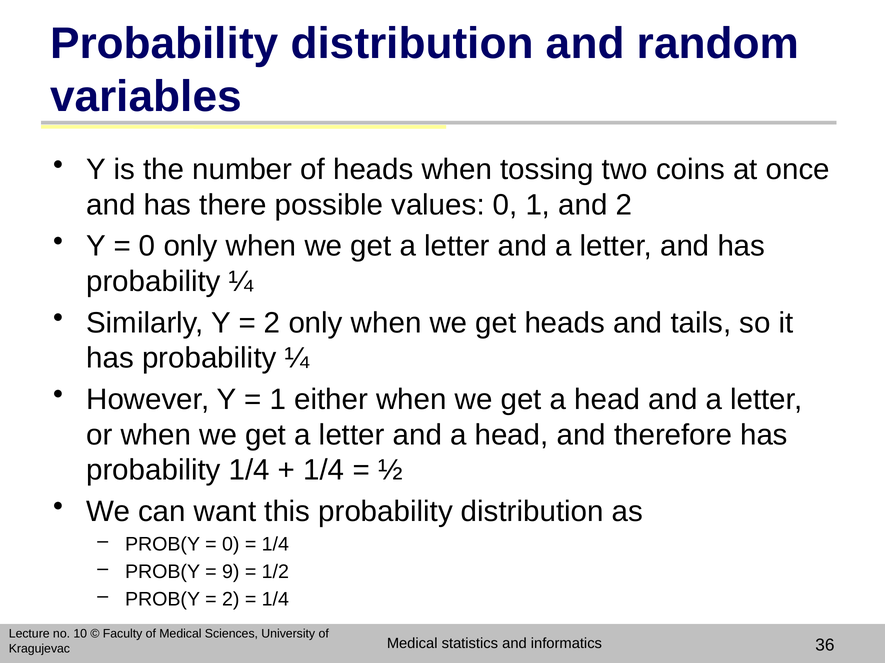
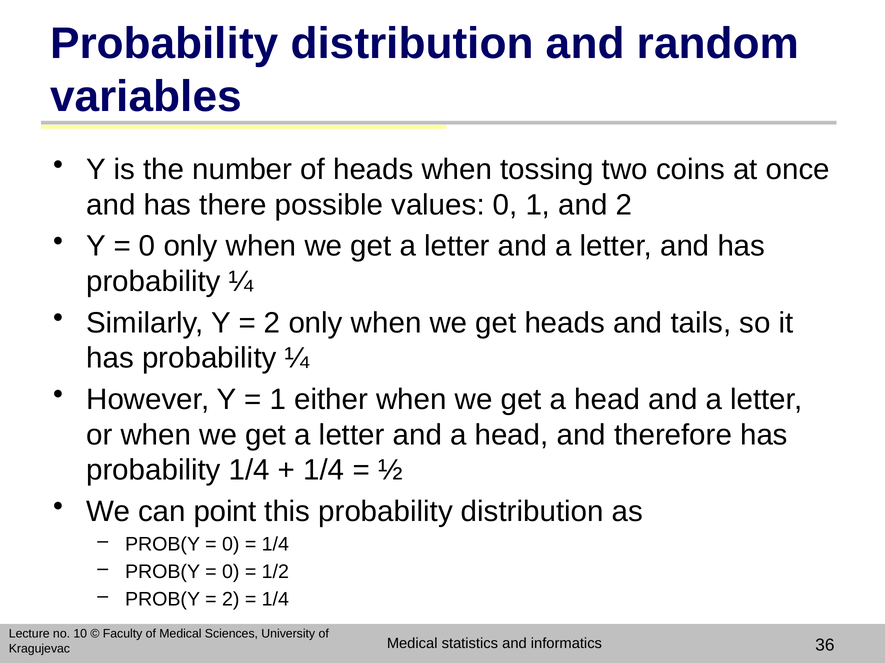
want: want -> point (225, 512)
9: 9 -> 0 (231, 572)
